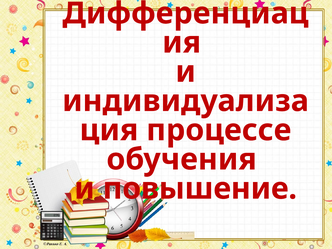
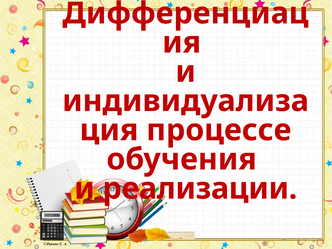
повышение: повышение -> реализации (200, 189)
